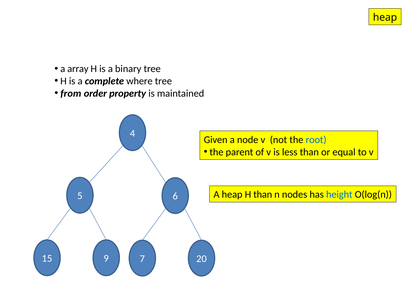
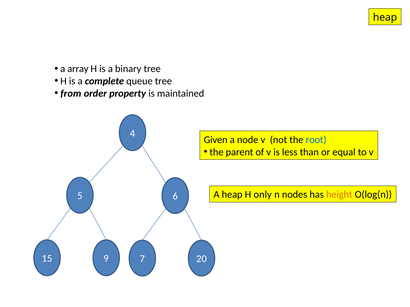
where: where -> queue (139, 81)
H than: than -> only (263, 195)
height colour: blue -> orange (339, 195)
